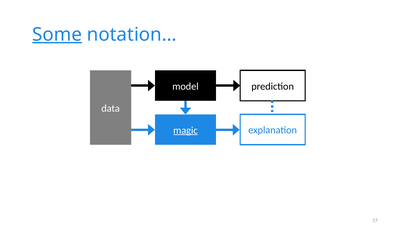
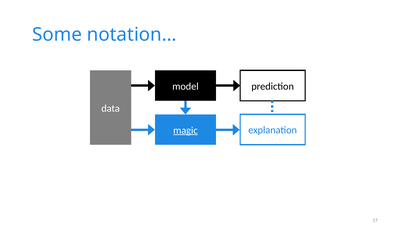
Some underline: present -> none (57, 34)
